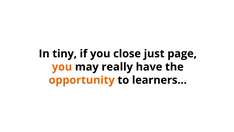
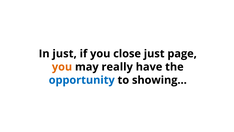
In tiny: tiny -> just (65, 54)
opportunity colour: orange -> blue (82, 80)
learners…: learners… -> showing… (159, 80)
